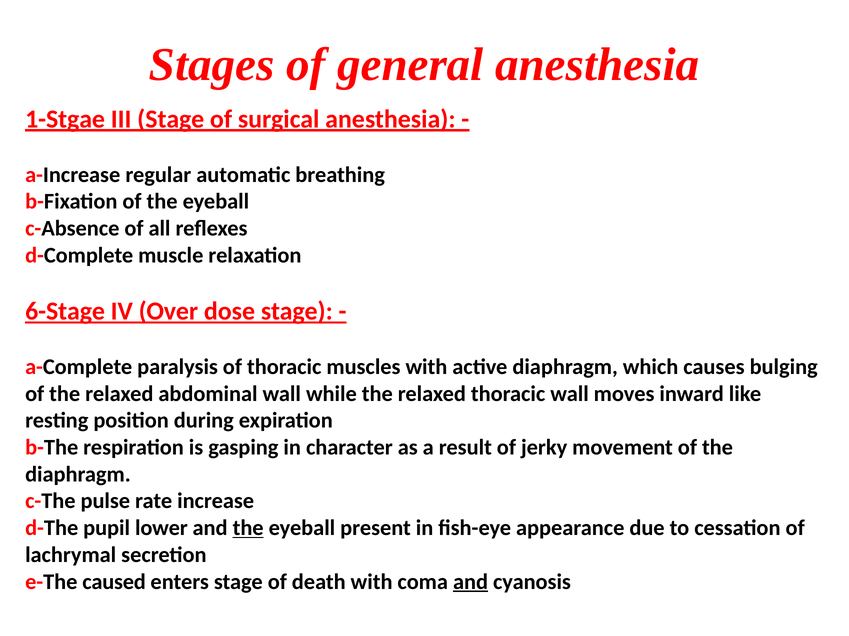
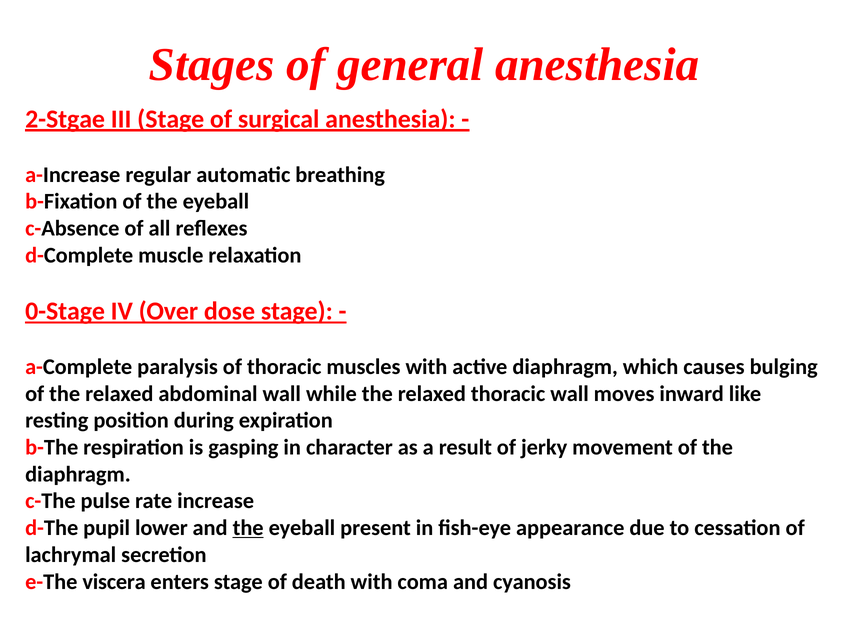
1-Stgae: 1-Stgae -> 2-Stgae (65, 119)
6-Stage: 6-Stage -> 0-Stage (65, 312)
caused: caused -> viscera (114, 582)
and underline: present -> none (471, 582)
